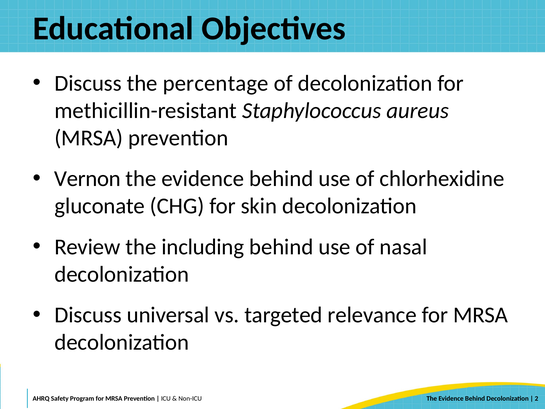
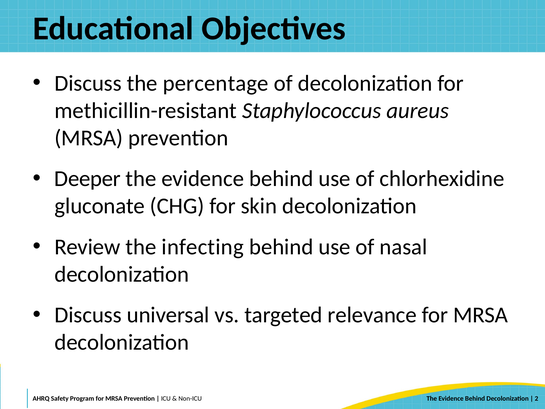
Vernon: Vernon -> Deeper (88, 179)
including: including -> infecting (203, 247)
